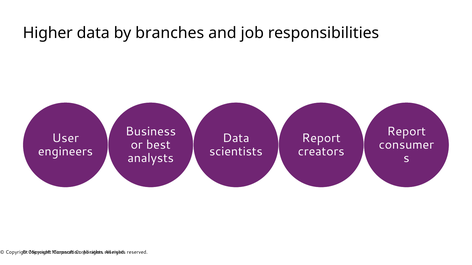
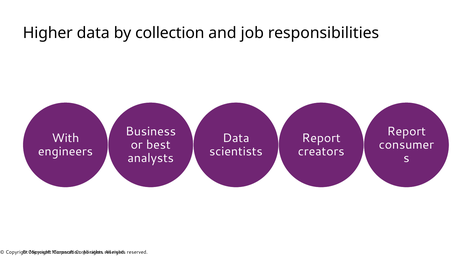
branches: branches -> collection (170, 33)
User: User -> With (65, 138)
